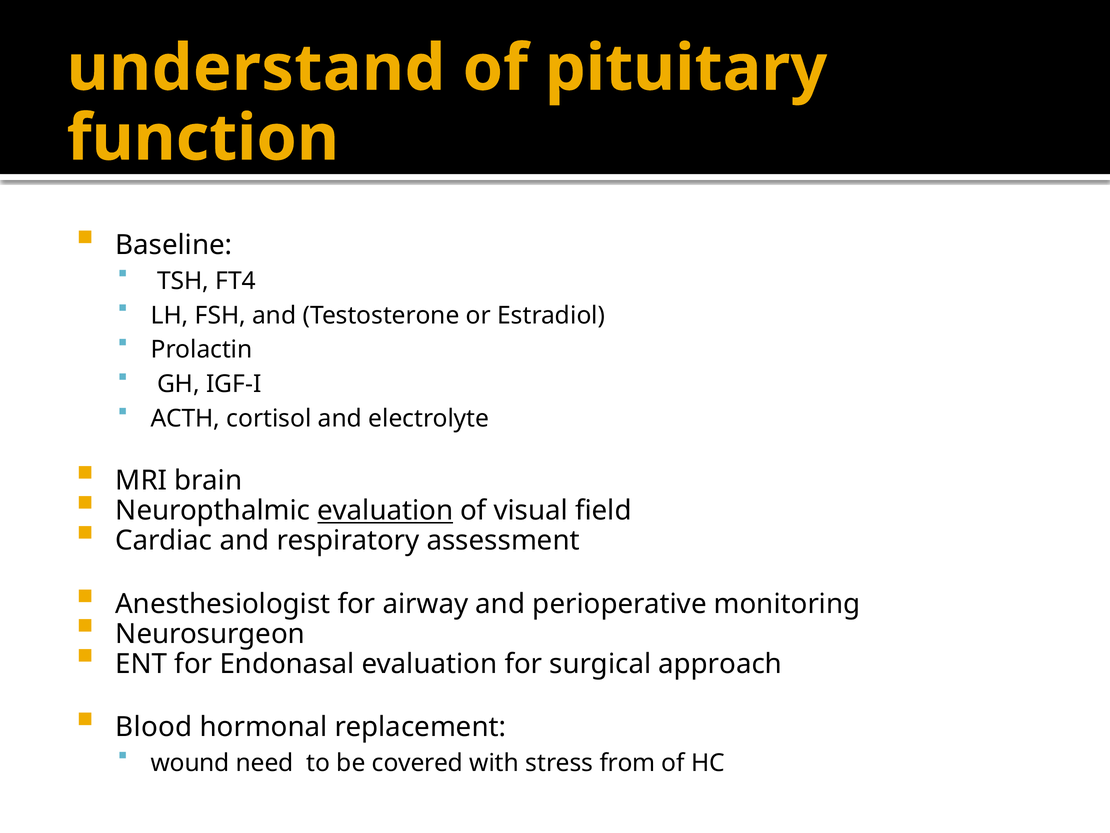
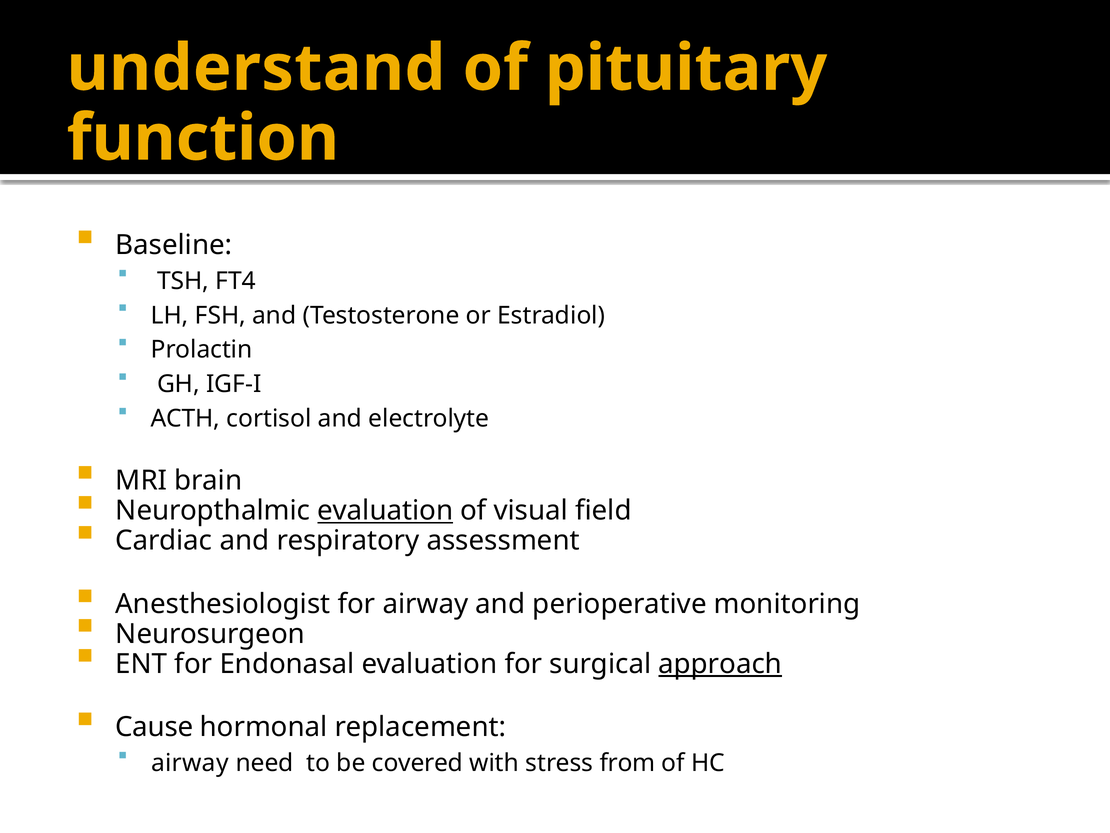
approach underline: none -> present (720, 664)
Blood: Blood -> Cause (154, 727)
wound: wound -> airway (190, 763)
